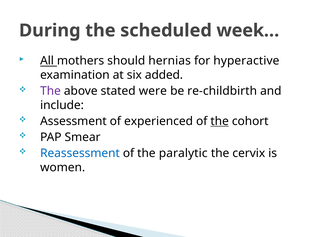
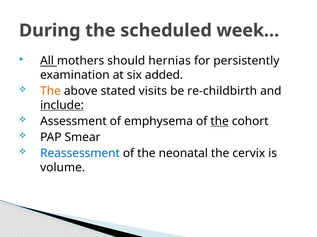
hyperactive: hyperactive -> persistently (246, 61)
The colour: purple -> orange (50, 91)
were: were -> visits (153, 91)
include underline: none -> present (62, 105)
experienced: experienced -> emphysema (159, 122)
paralytic: paralytic -> neonatal (183, 154)
women: women -> volume (63, 168)
